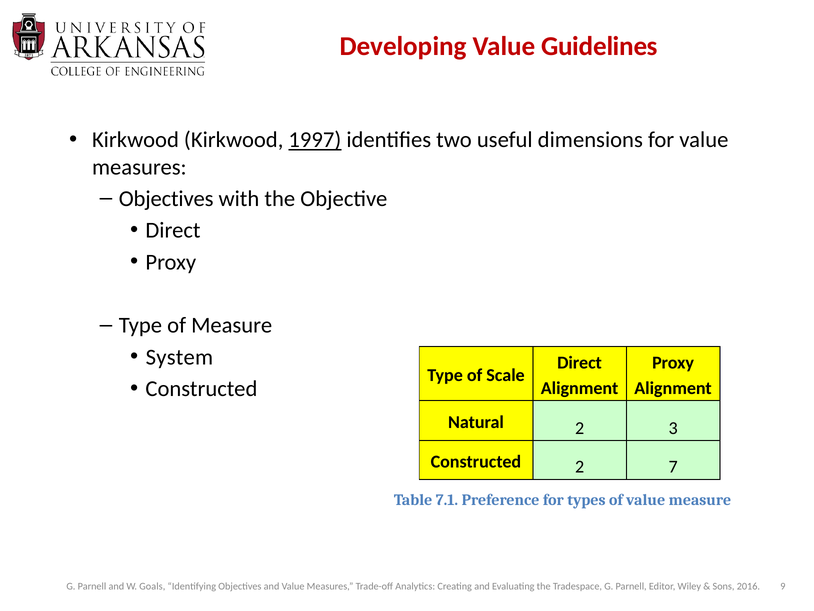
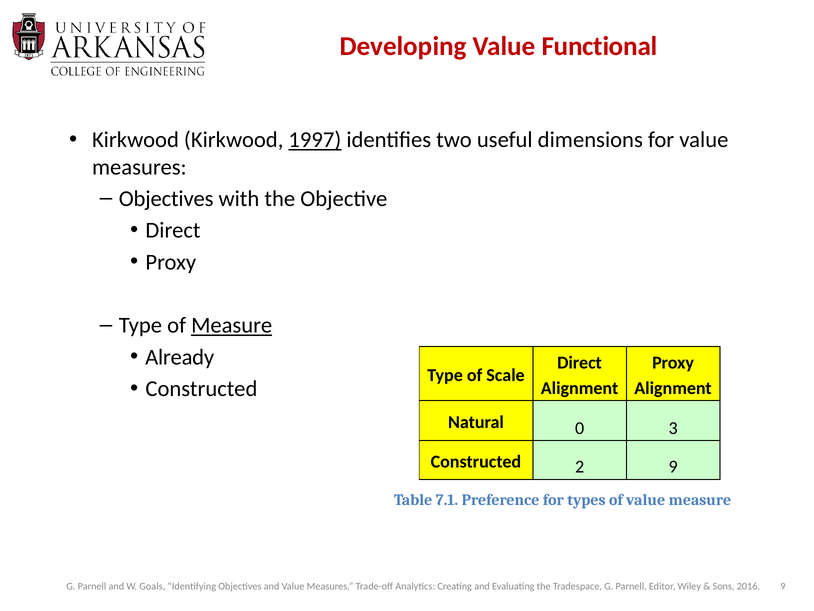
Guidelines: Guidelines -> Functional (599, 46)
Measure underline: none -> present (232, 325)
System: System -> Already (180, 357)
Natural 2: 2 -> 0 (580, 428)
2 7: 7 -> 9 (673, 467)
